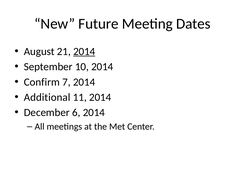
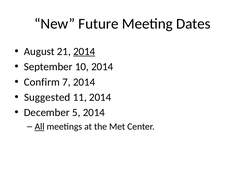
Additional: Additional -> Suggested (47, 97)
6: 6 -> 5 (76, 112)
All underline: none -> present (40, 126)
